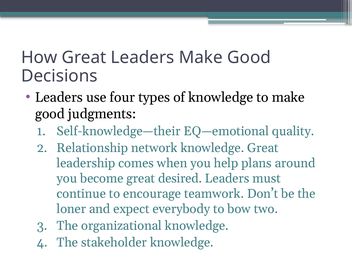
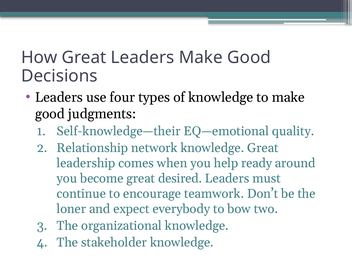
plans: plans -> ready (257, 163)
